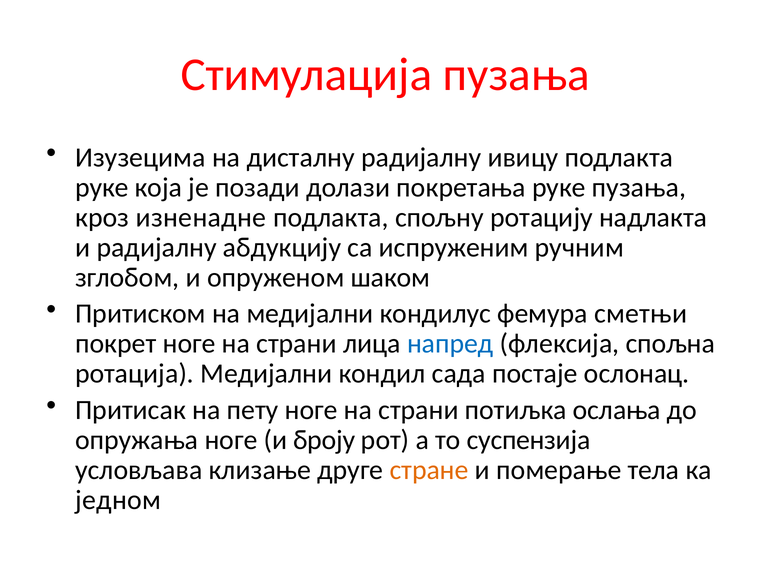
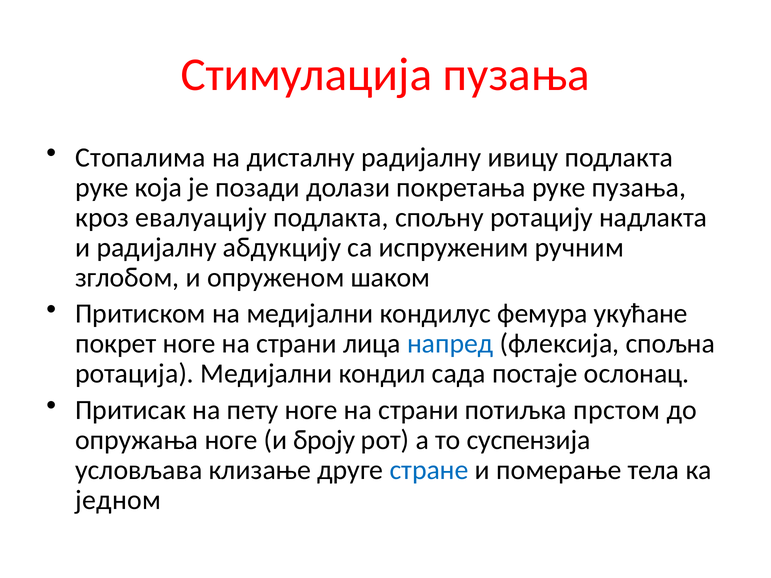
Изузецима: Изузецима -> Стопалима (140, 157)
изненадне: изненадне -> евалуацију (201, 218)
сметњи: сметњи -> укућане (641, 314)
ослања: ослања -> прстом (617, 410)
стране colour: orange -> blue (429, 470)
